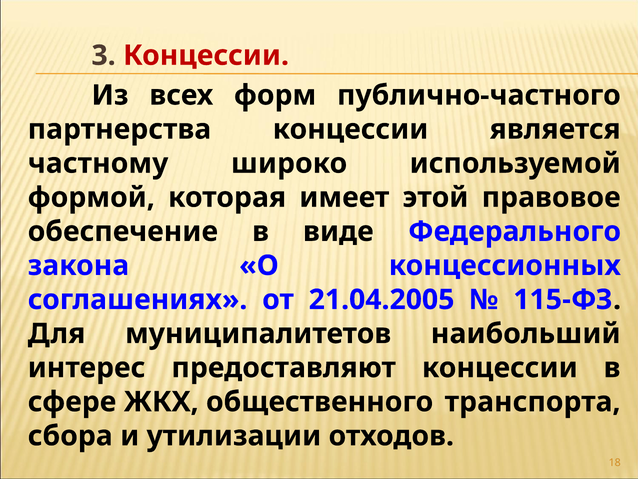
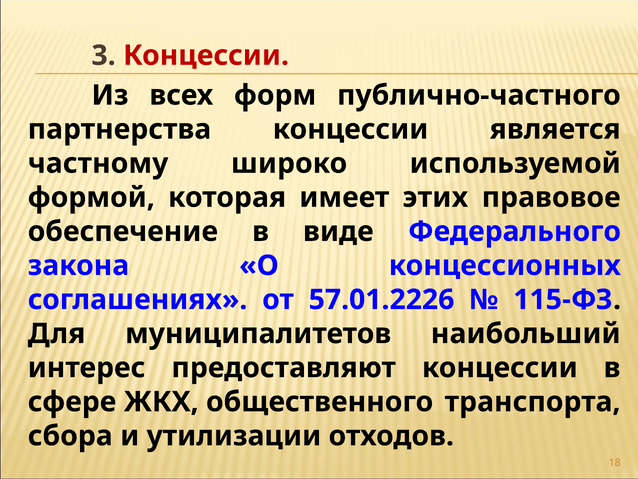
этой: этой -> этих (435, 197)
21.04.2005: 21.04.2005 -> 57.01.2226 (382, 299)
